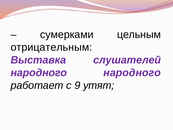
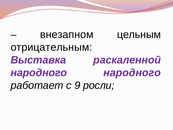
сумерками: сумерками -> внезапном (67, 35)
слушателей: слушателей -> раскаленной (127, 60)
утят: утят -> росли (99, 85)
